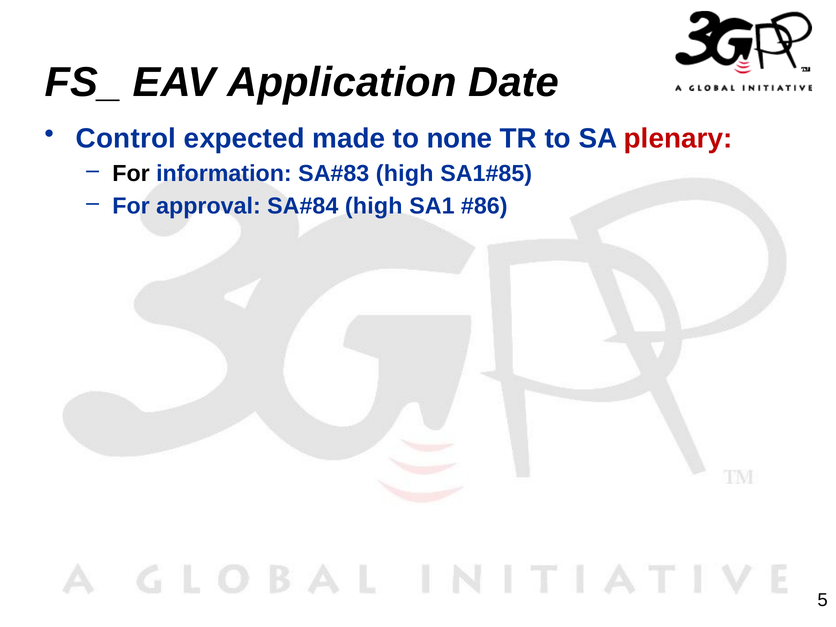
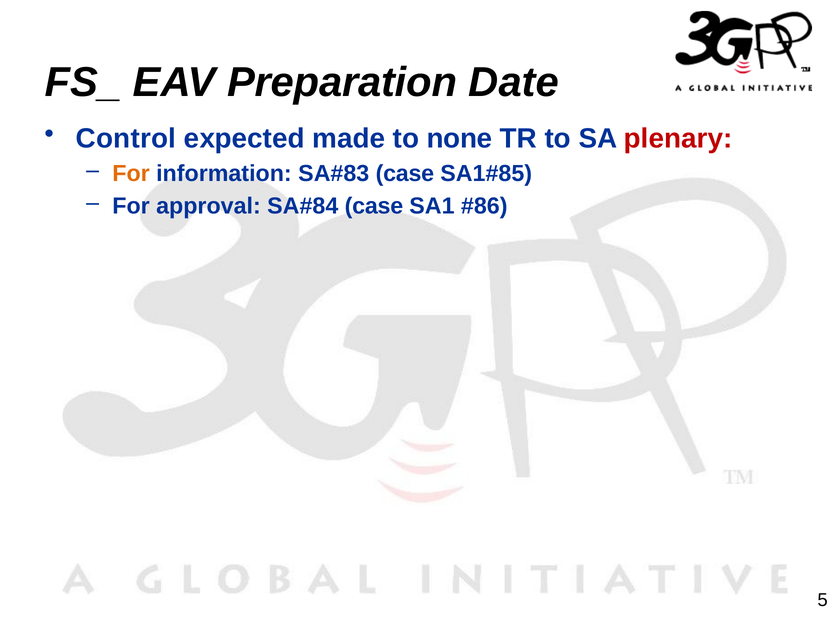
Application: Application -> Preparation (342, 82)
For colour: black -> orange (131, 174)
high: high -> case (405, 174)
high: high -> case (374, 206)
